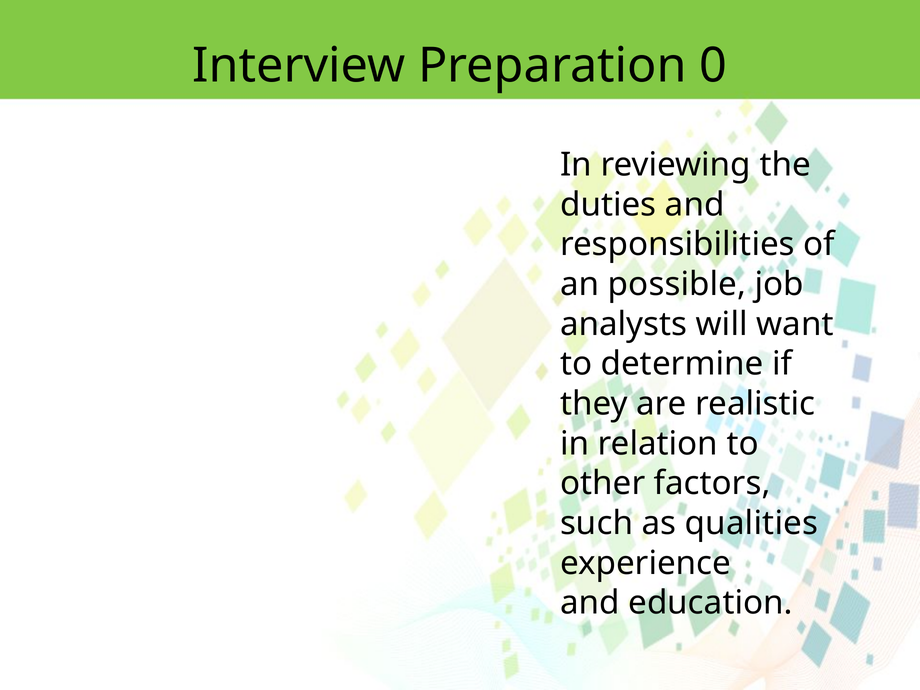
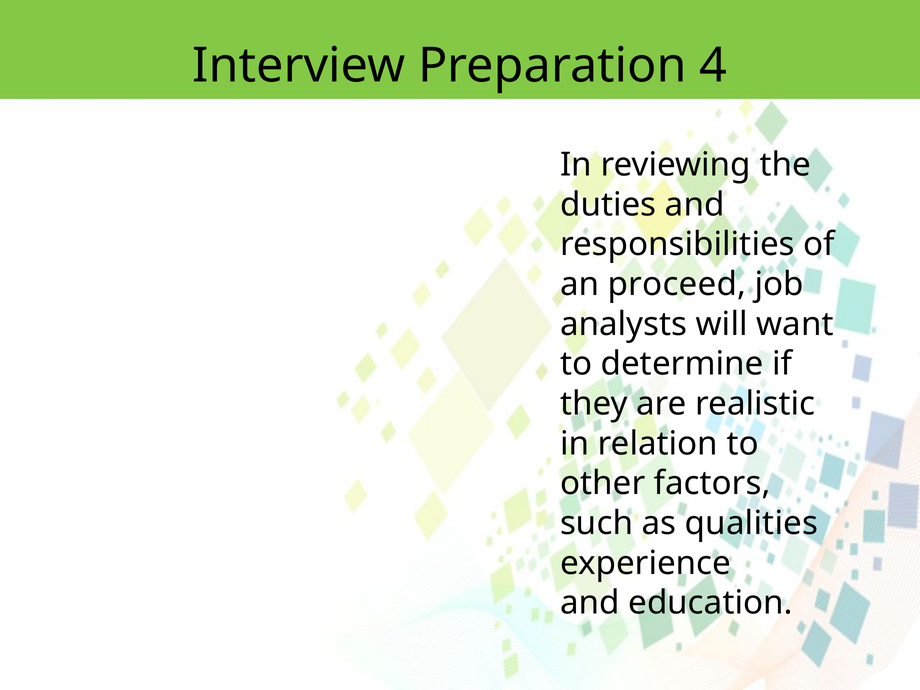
0: 0 -> 4 (713, 66)
possible: possible -> proceed (677, 284)
